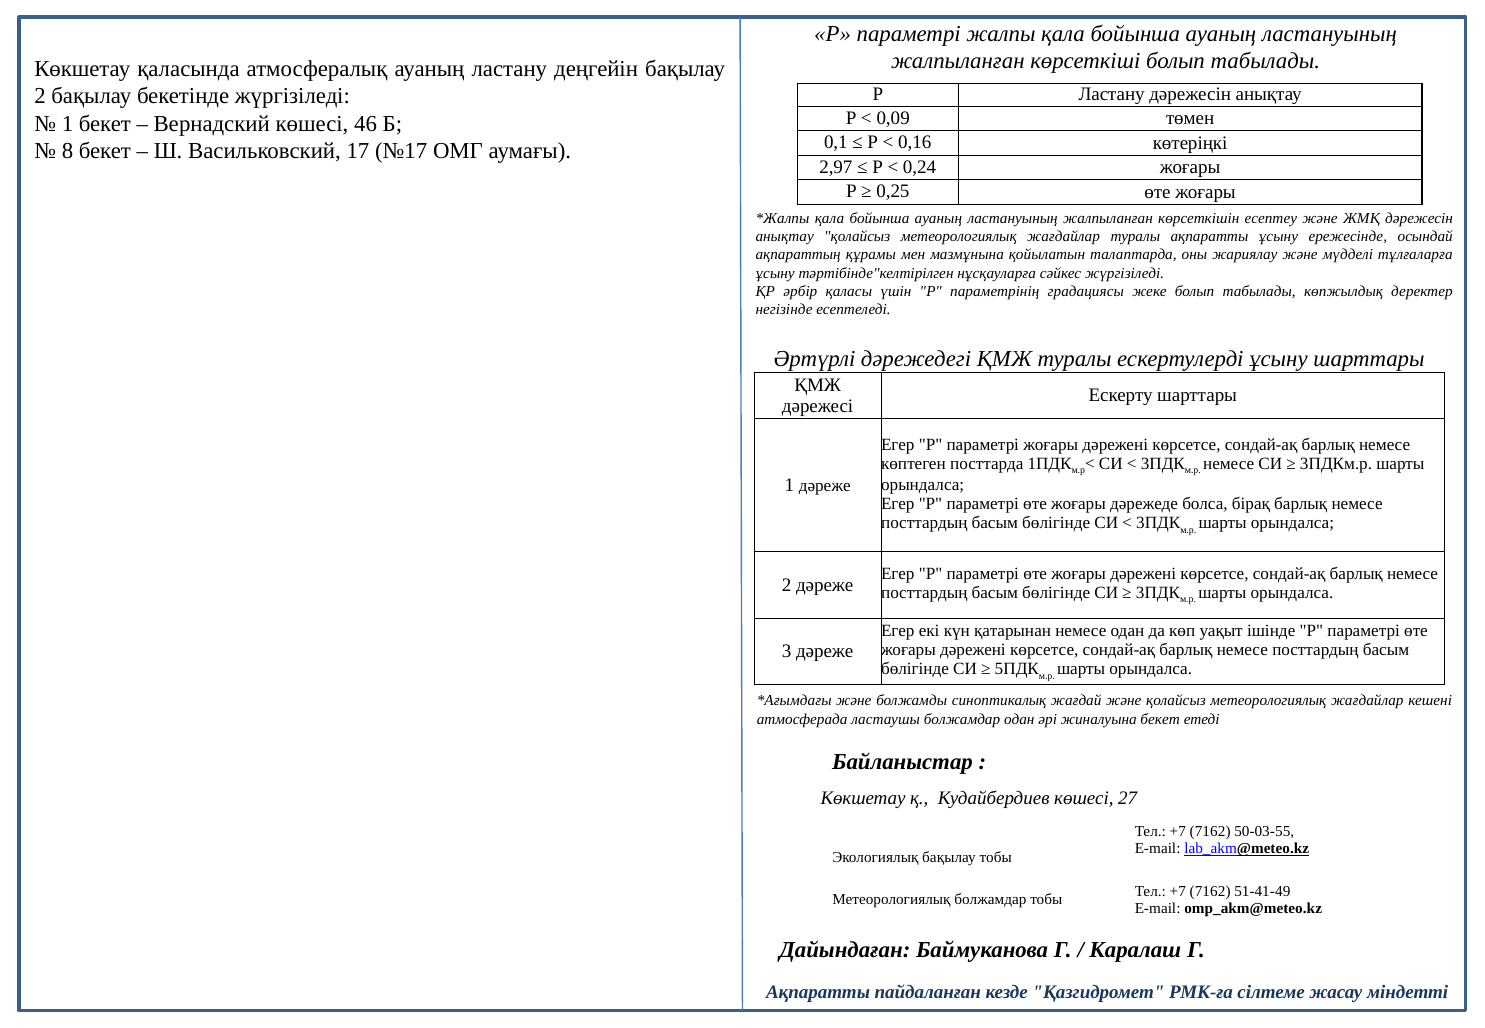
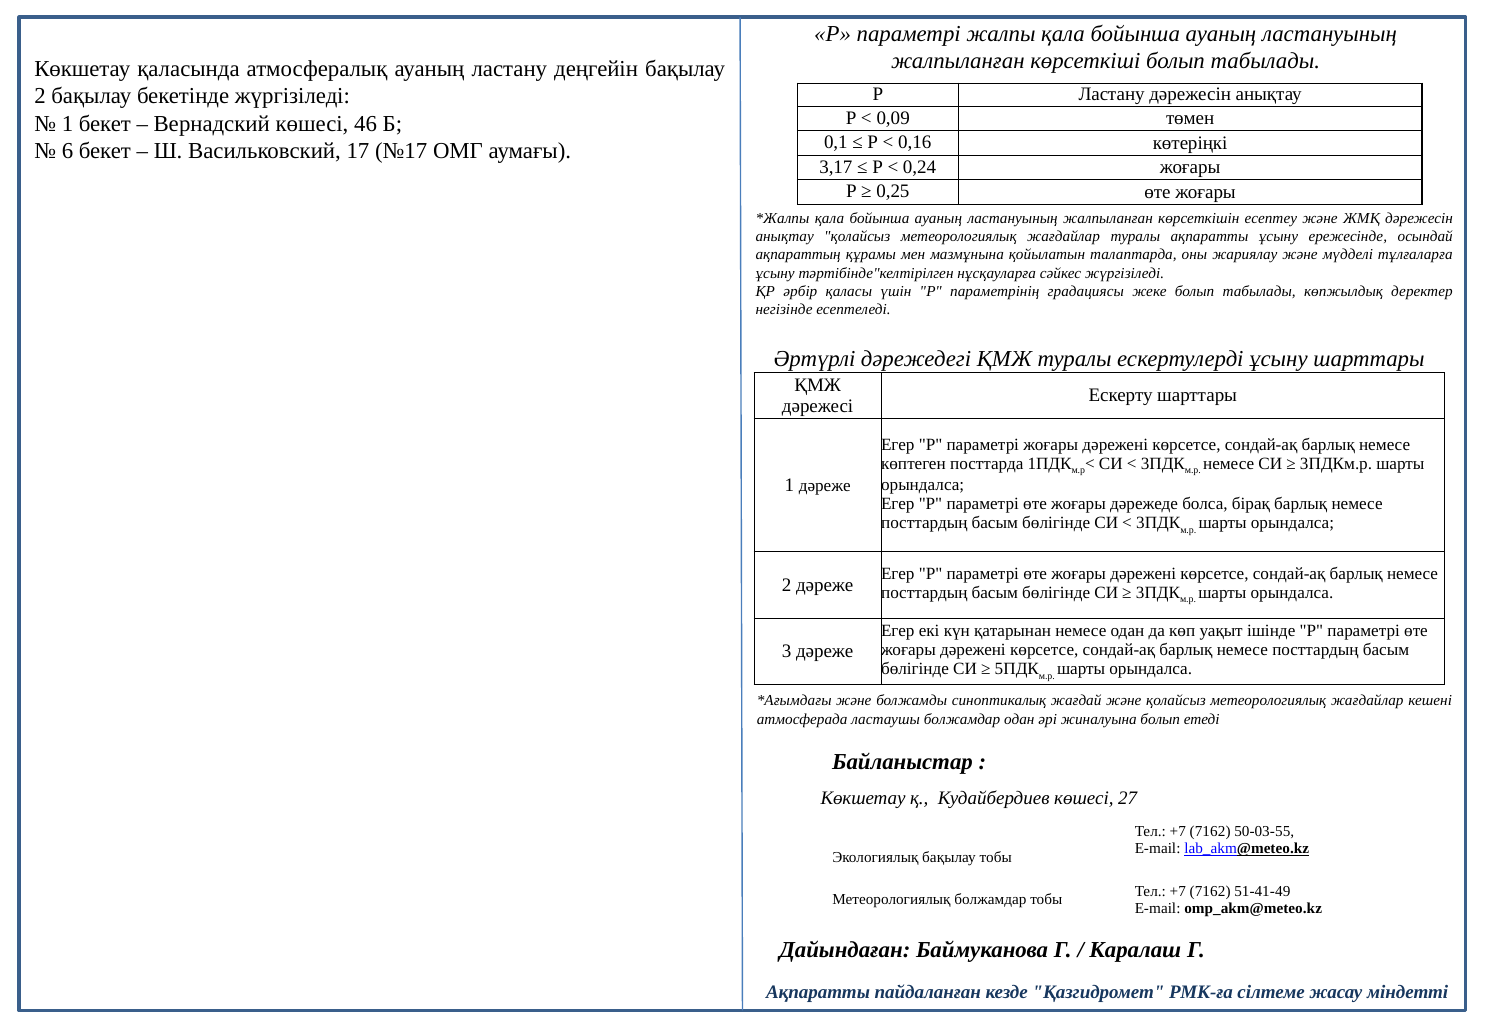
8: 8 -> 6 (67, 151)
2,97: 2,97 -> 3,17 (836, 167)
жиналуына бекет: бекет -> болып (1160, 719)
